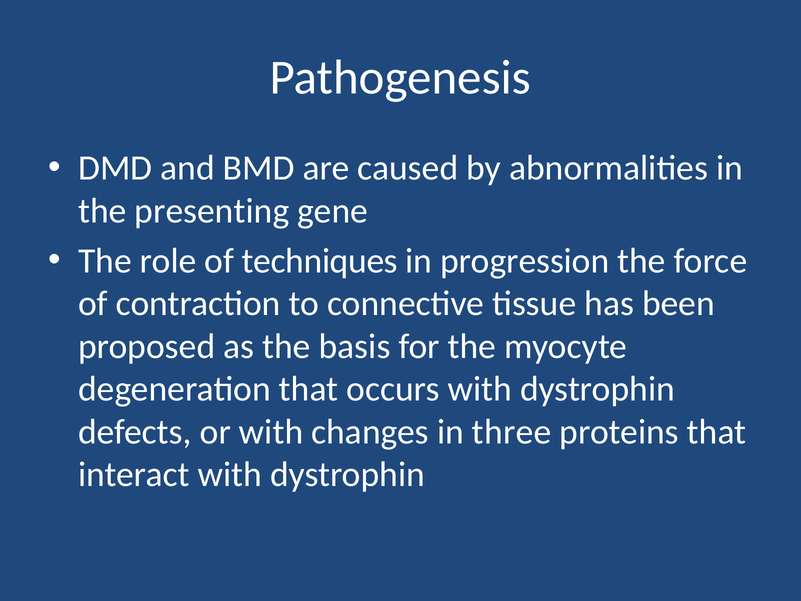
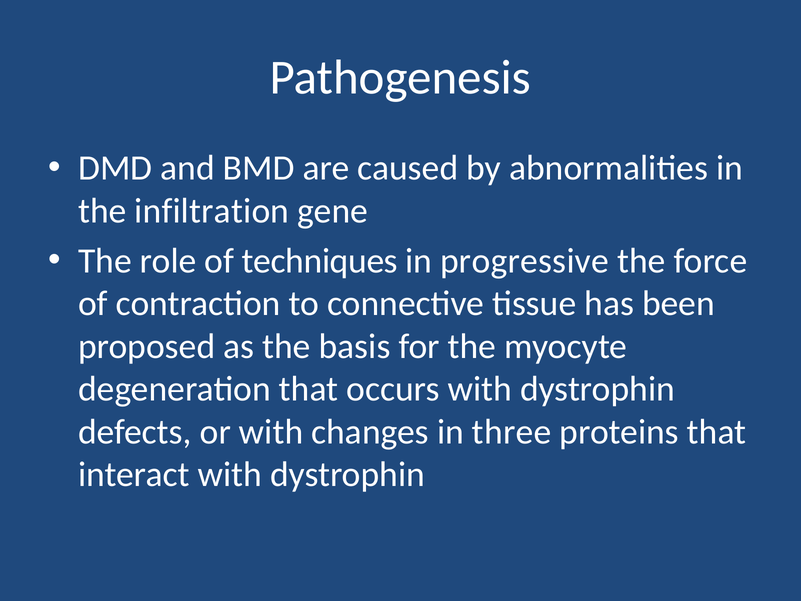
presenting: presenting -> infiltration (212, 211)
progression: progression -> progressive (524, 261)
